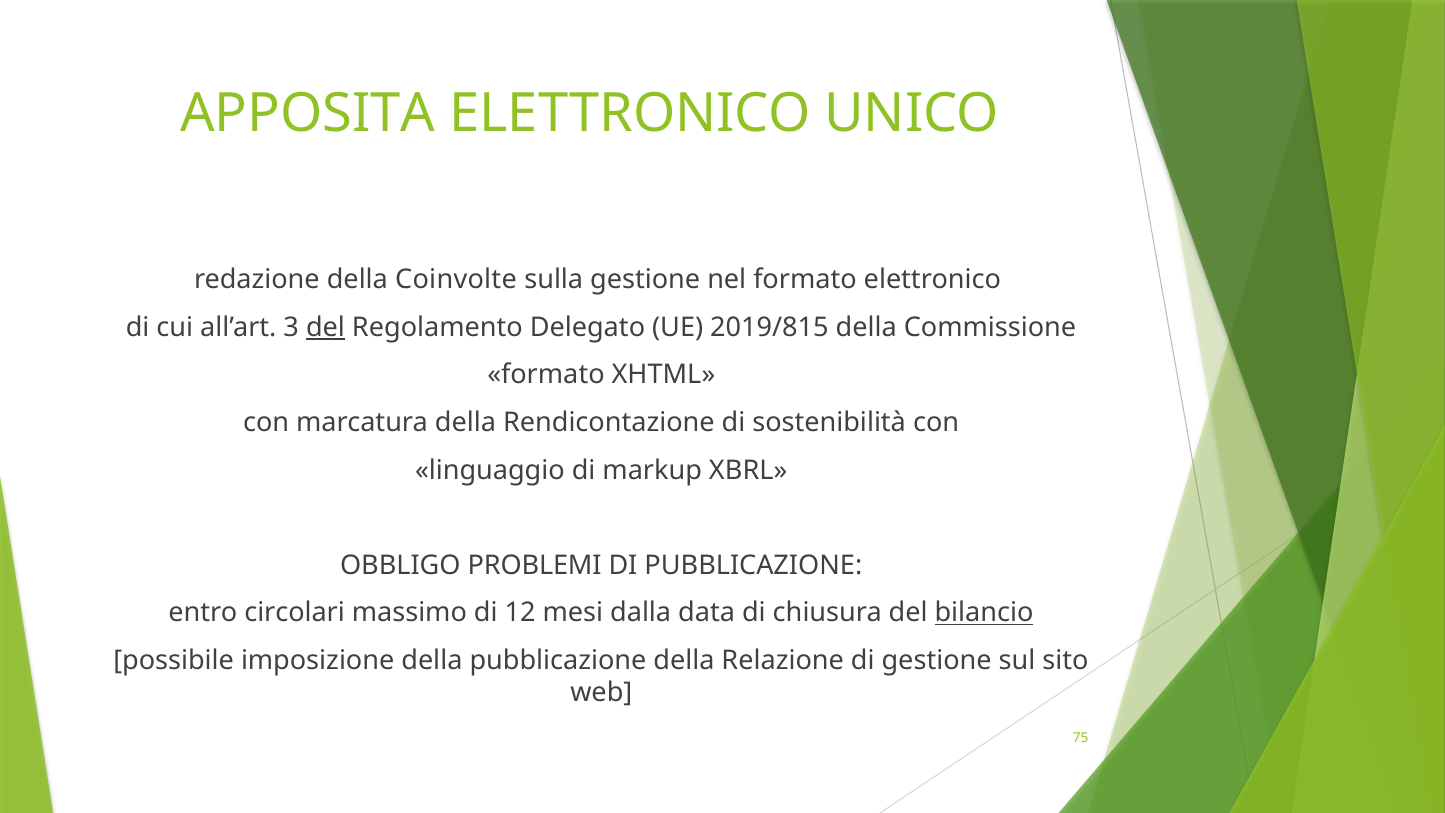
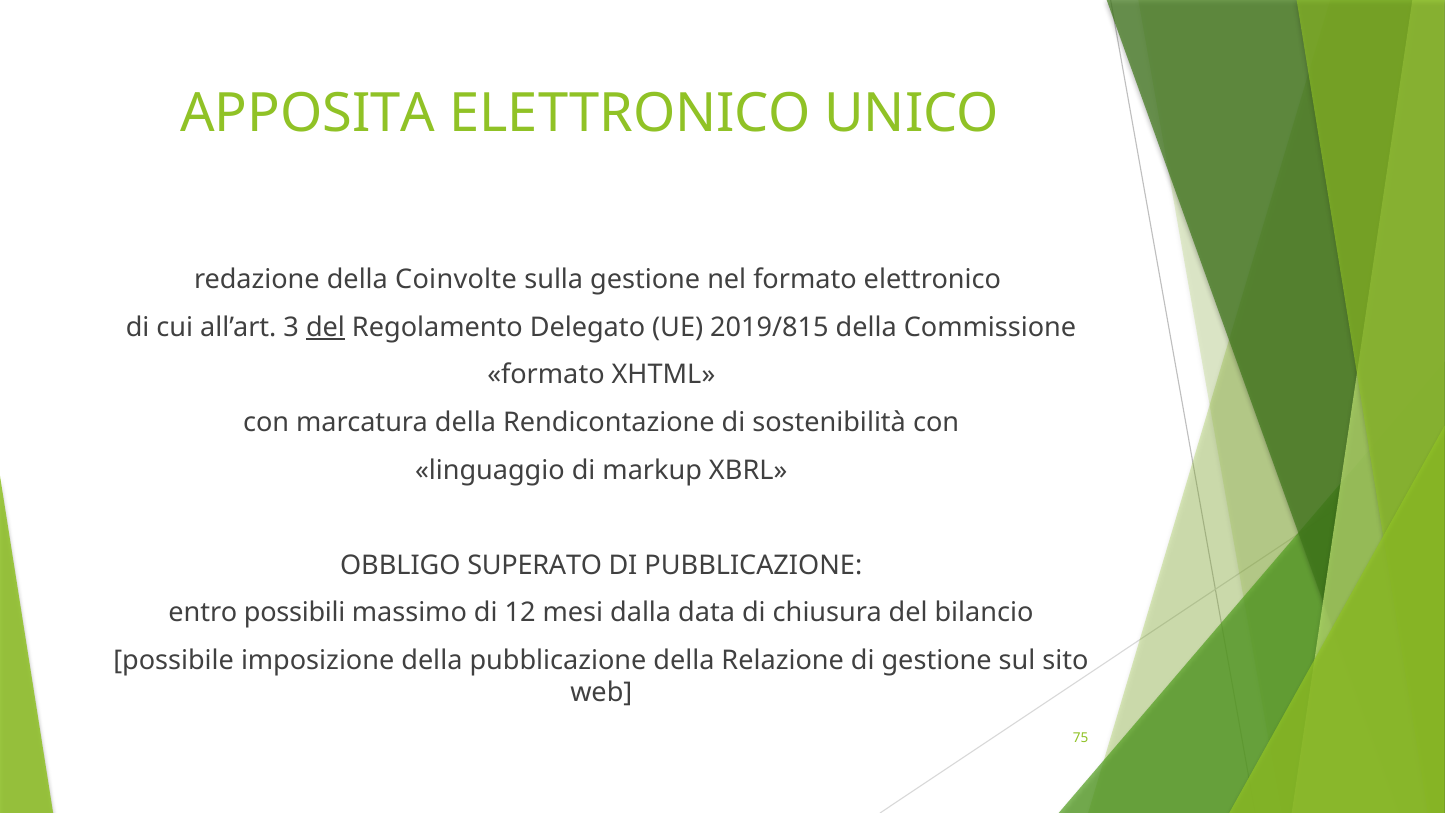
PROBLEMI: PROBLEMI -> SUPERATO (535, 565)
circolari: circolari -> possibili (295, 613)
bilancio underline: present -> none (984, 613)
